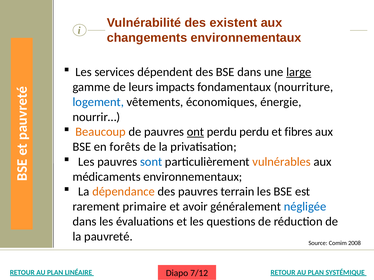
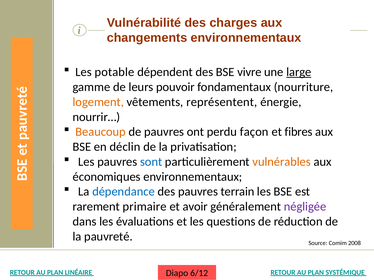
existent: existent -> charges (233, 23)
services: services -> potable (114, 72)
BSE dans: dans -> vivre (249, 72)
impacts: impacts -> pouvoir (175, 87)
logement colour: blue -> orange (98, 102)
économiques: économiques -> représentent (222, 102)
ont underline: present -> none (196, 132)
perdu perdu: perdu -> façon (254, 132)
forêts: forêts -> déclin (125, 147)
médicaments: médicaments -> économiques (107, 177)
dépendance colour: orange -> blue (124, 192)
négligée colour: blue -> purple (305, 207)
7/12: 7/12 -> 6/12 (199, 274)
